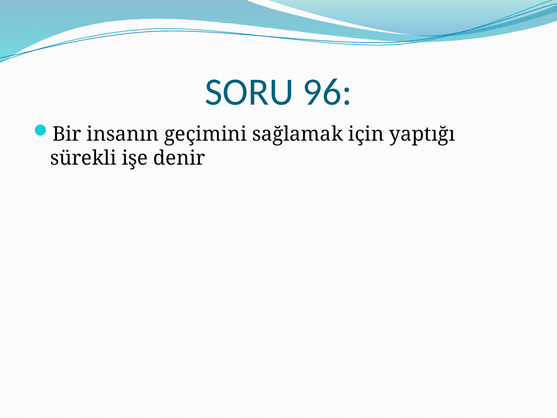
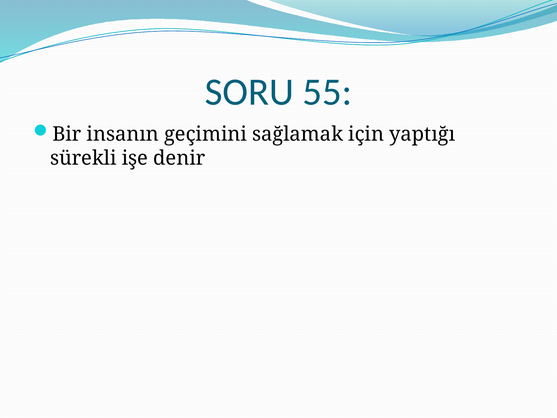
96: 96 -> 55 (327, 92)
